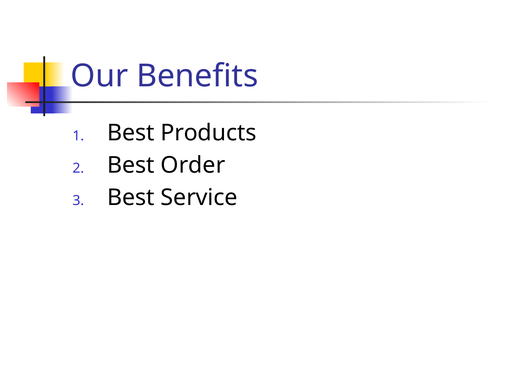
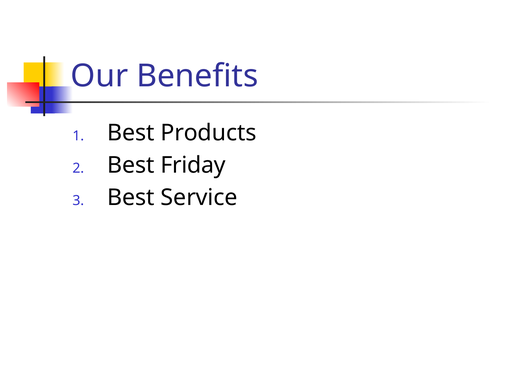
Order: Order -> Friday (193, 165)
